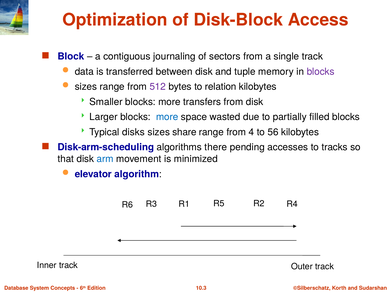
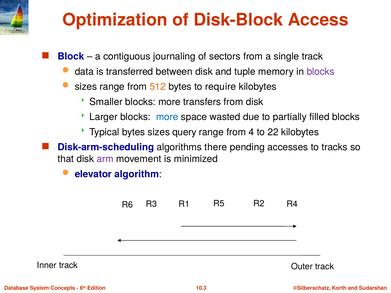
512 colour: purple -> orange (158, 87)
relation: relation -> require (221, 87)
Typical disks: disks -> bytes (134, 132)
share: share -> query (184, 132)
56: 56 -> 22 (273, 132)
arm colour: blue -> purple (105, 159)
